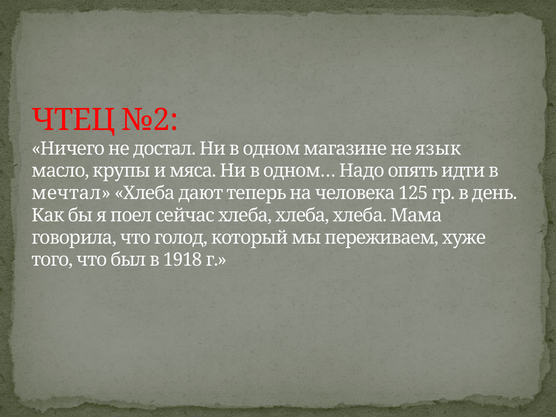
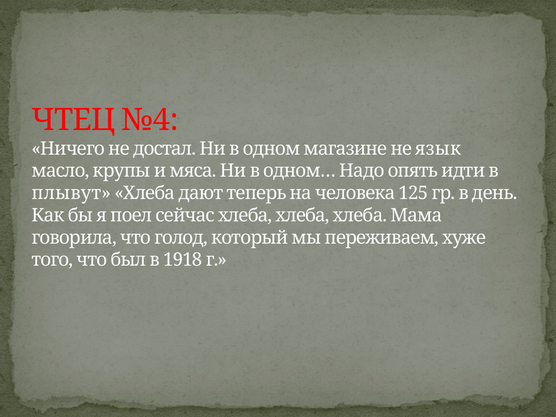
№2: №2 -> №4 (150, 120)
мечтал: мечтал -> плывут (71, 193)
